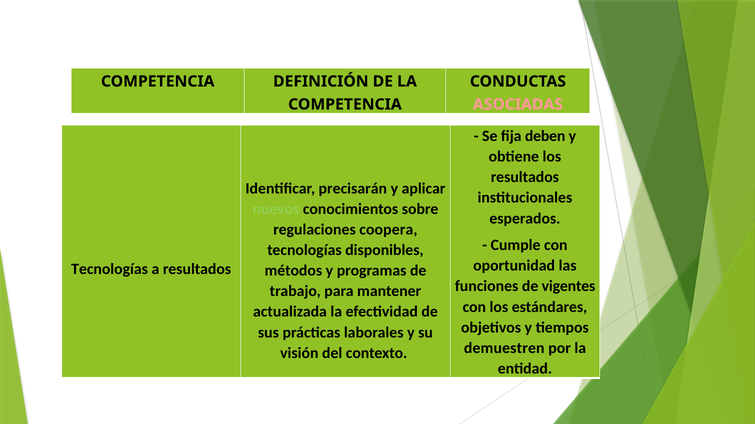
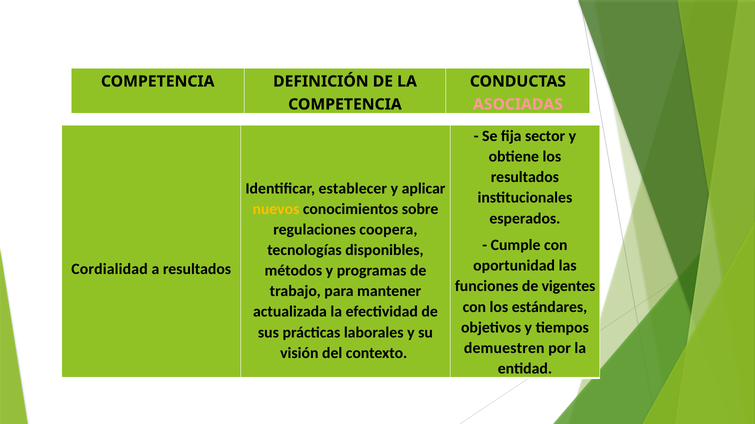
deben: deben -> sector (545, 136)
precisarán: precisarán -> establecer (353, 189)
nuevos colour: light green -> yellow (276, 209)
Tecnologías: Tecnologías -> Cordialidad (110, 269)
